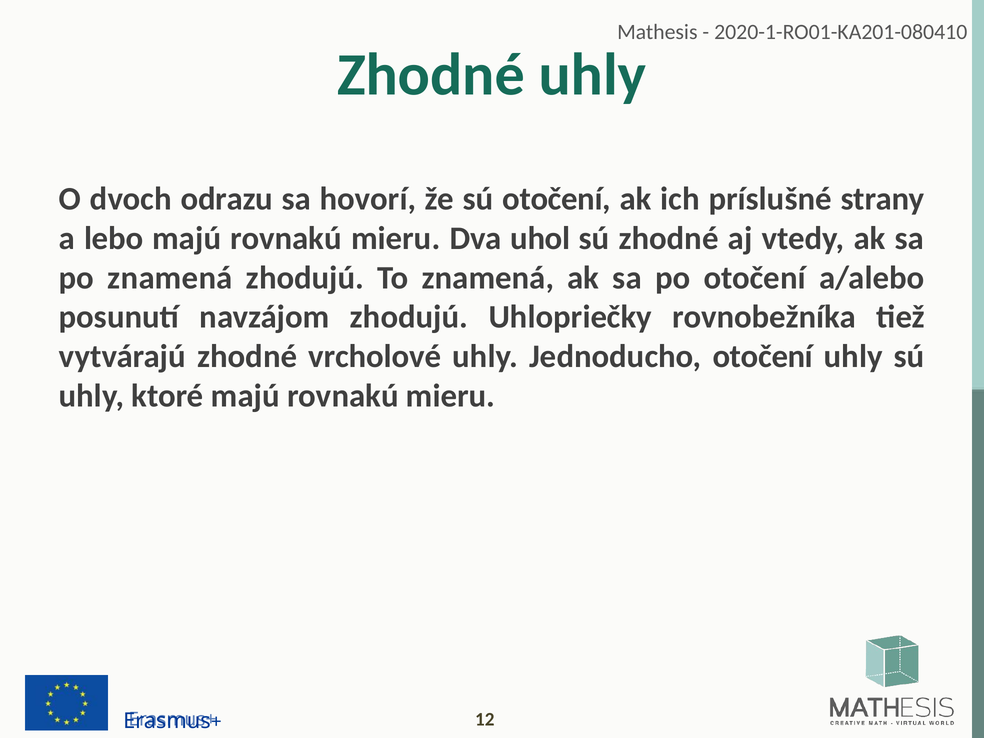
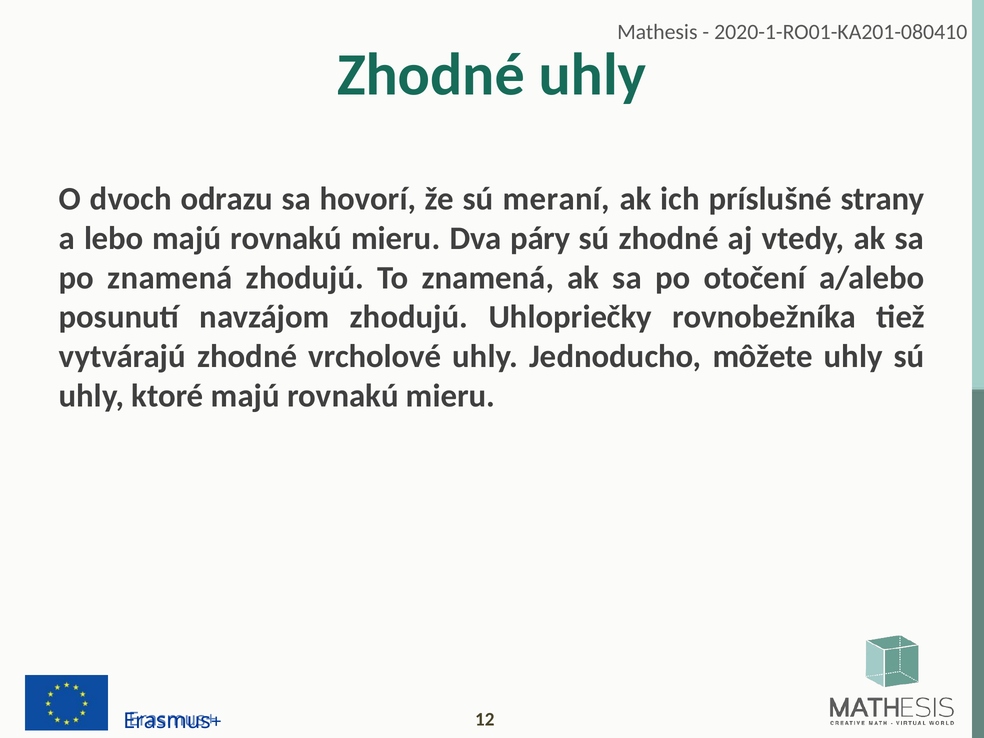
sú otočení: otočení -> meraní (556, 199)
uhol: uhol -> páry (540, 238)
Jednoducho otočení: otočení -> môžete (763, 356)
